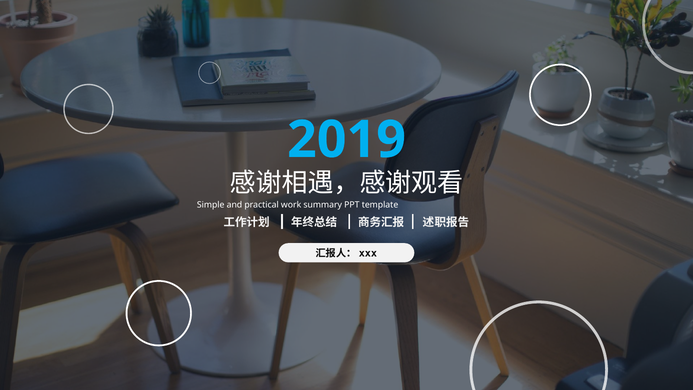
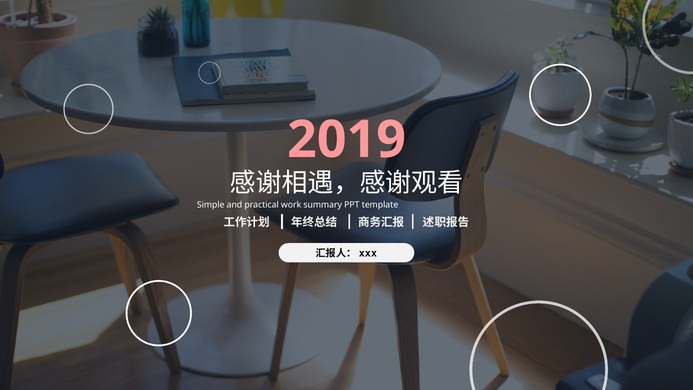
2019 colour: light blue -> pink (347, 140)
